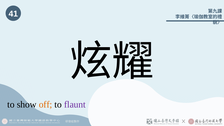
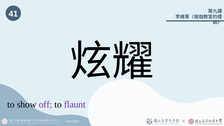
off colour: orange -> purple (45, 105)
